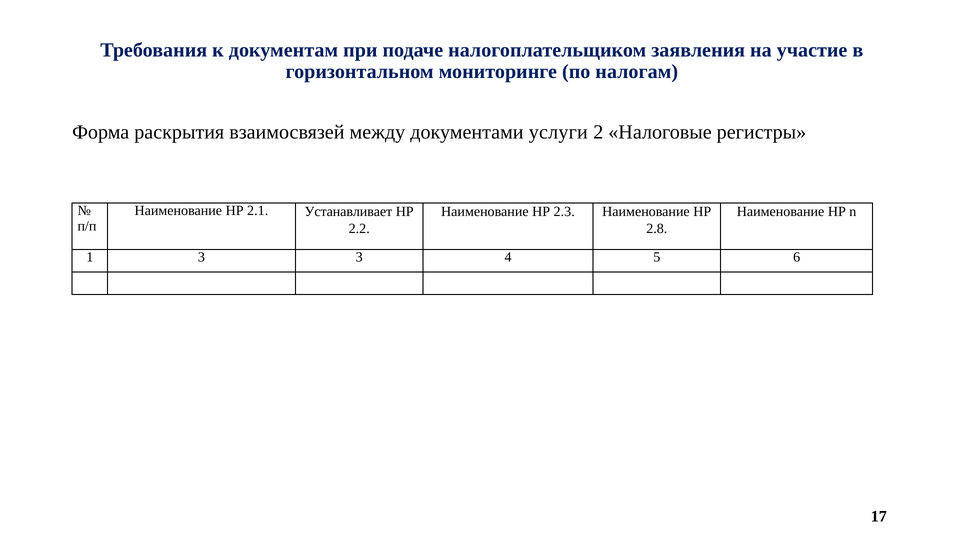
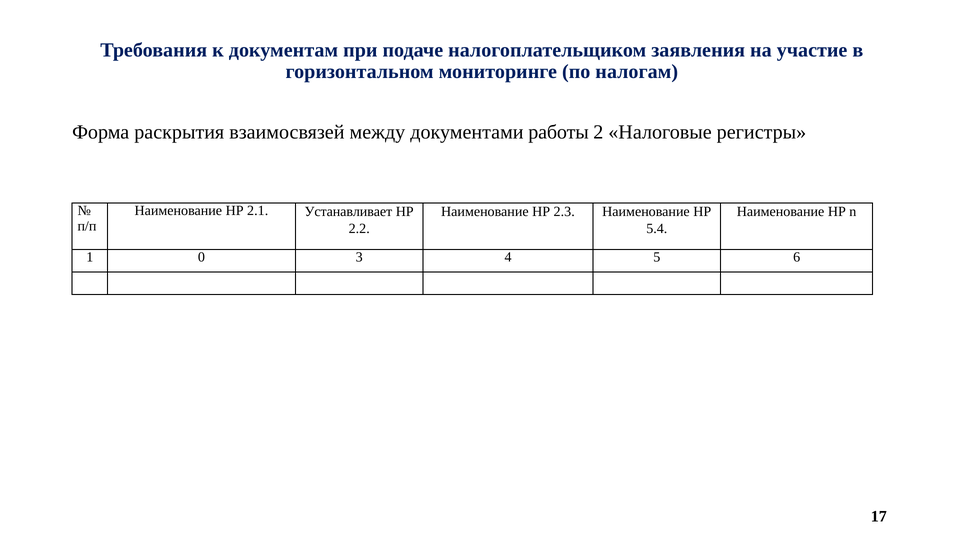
услуги: услуги -> работы (559, 132)
2.8: 2.8 -> 5.4 (657, 229)
1 3: 3 -> 0 (201, 258)
